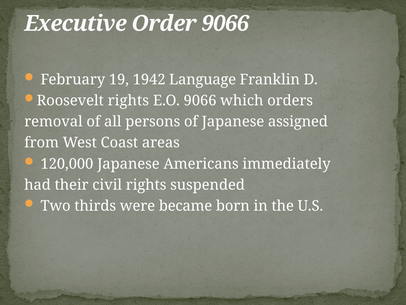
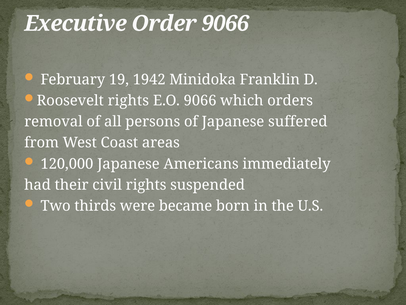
Language: Language -> Minidoka (203, 80)
assigned: assigned -> suffered (298, 122)
